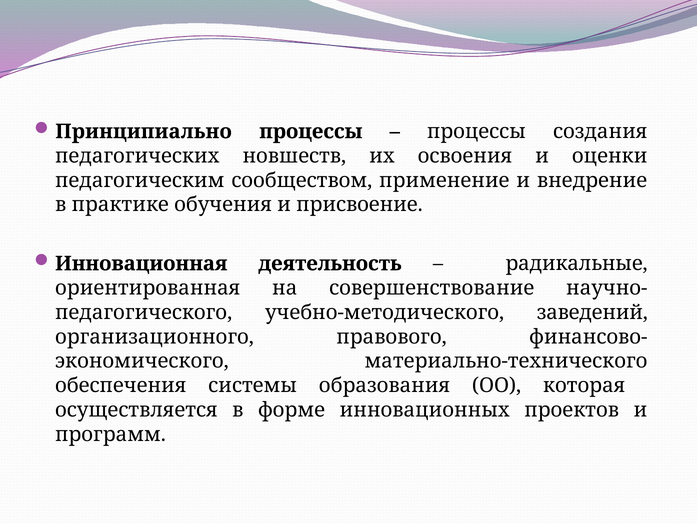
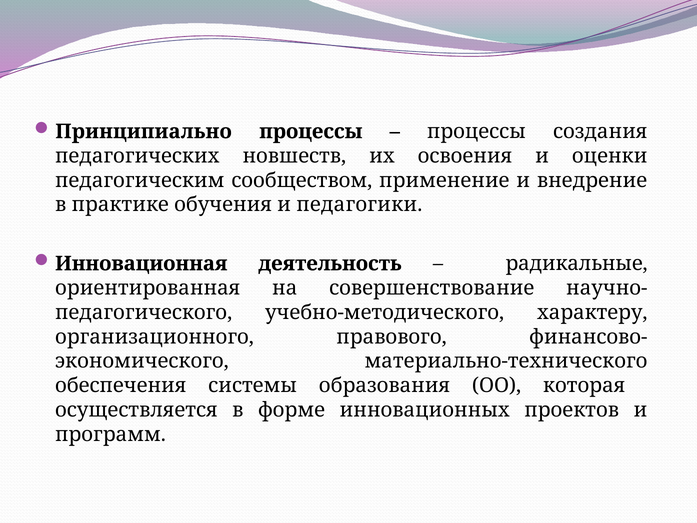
присвоение: присвоение -> педагогики (359, 205)
заведений: заведений -> характеру (592, 312)
